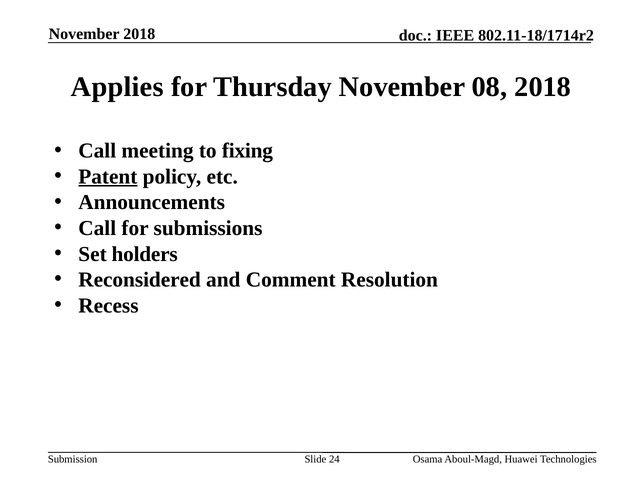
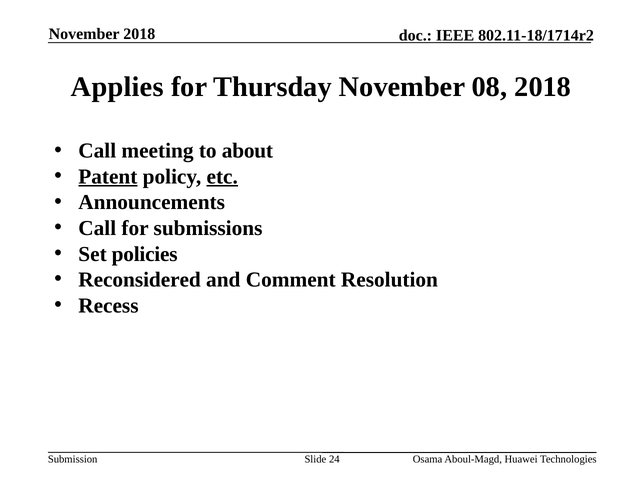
fixing: fixing -> about (247, 151)
etc underline: none -> present (222, 177)
holders: holders -> policies (145, 254)
